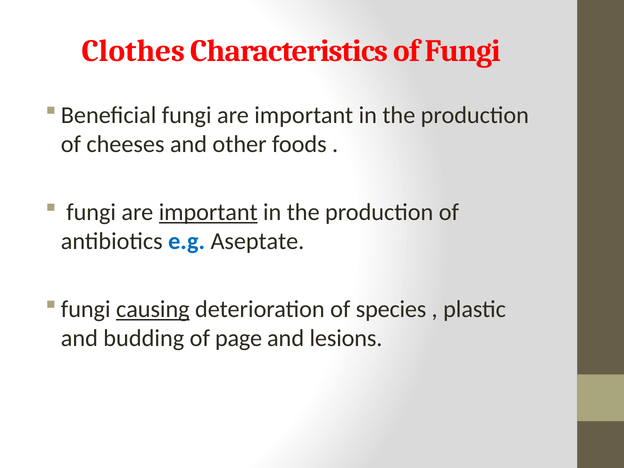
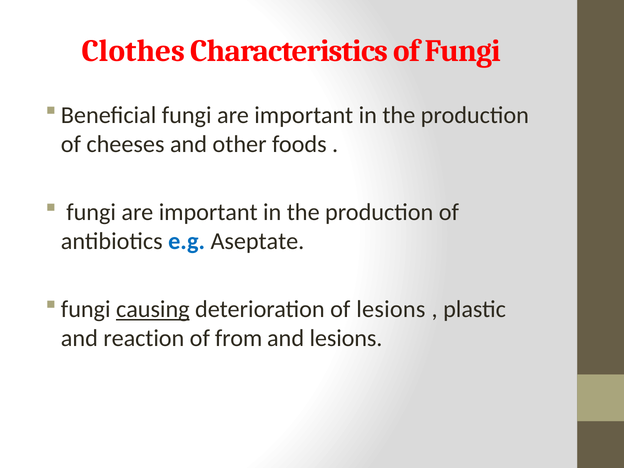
important underline: present -> none (208, 212)
of species: species -> lesions (391, 309)
budding: budding -> reaction (144, 338)
page: page -> from (239, 338)
